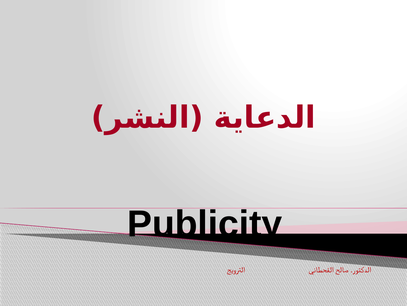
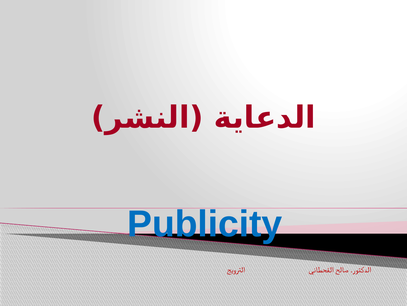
Publicity colour: black -> blue (205, 224)
